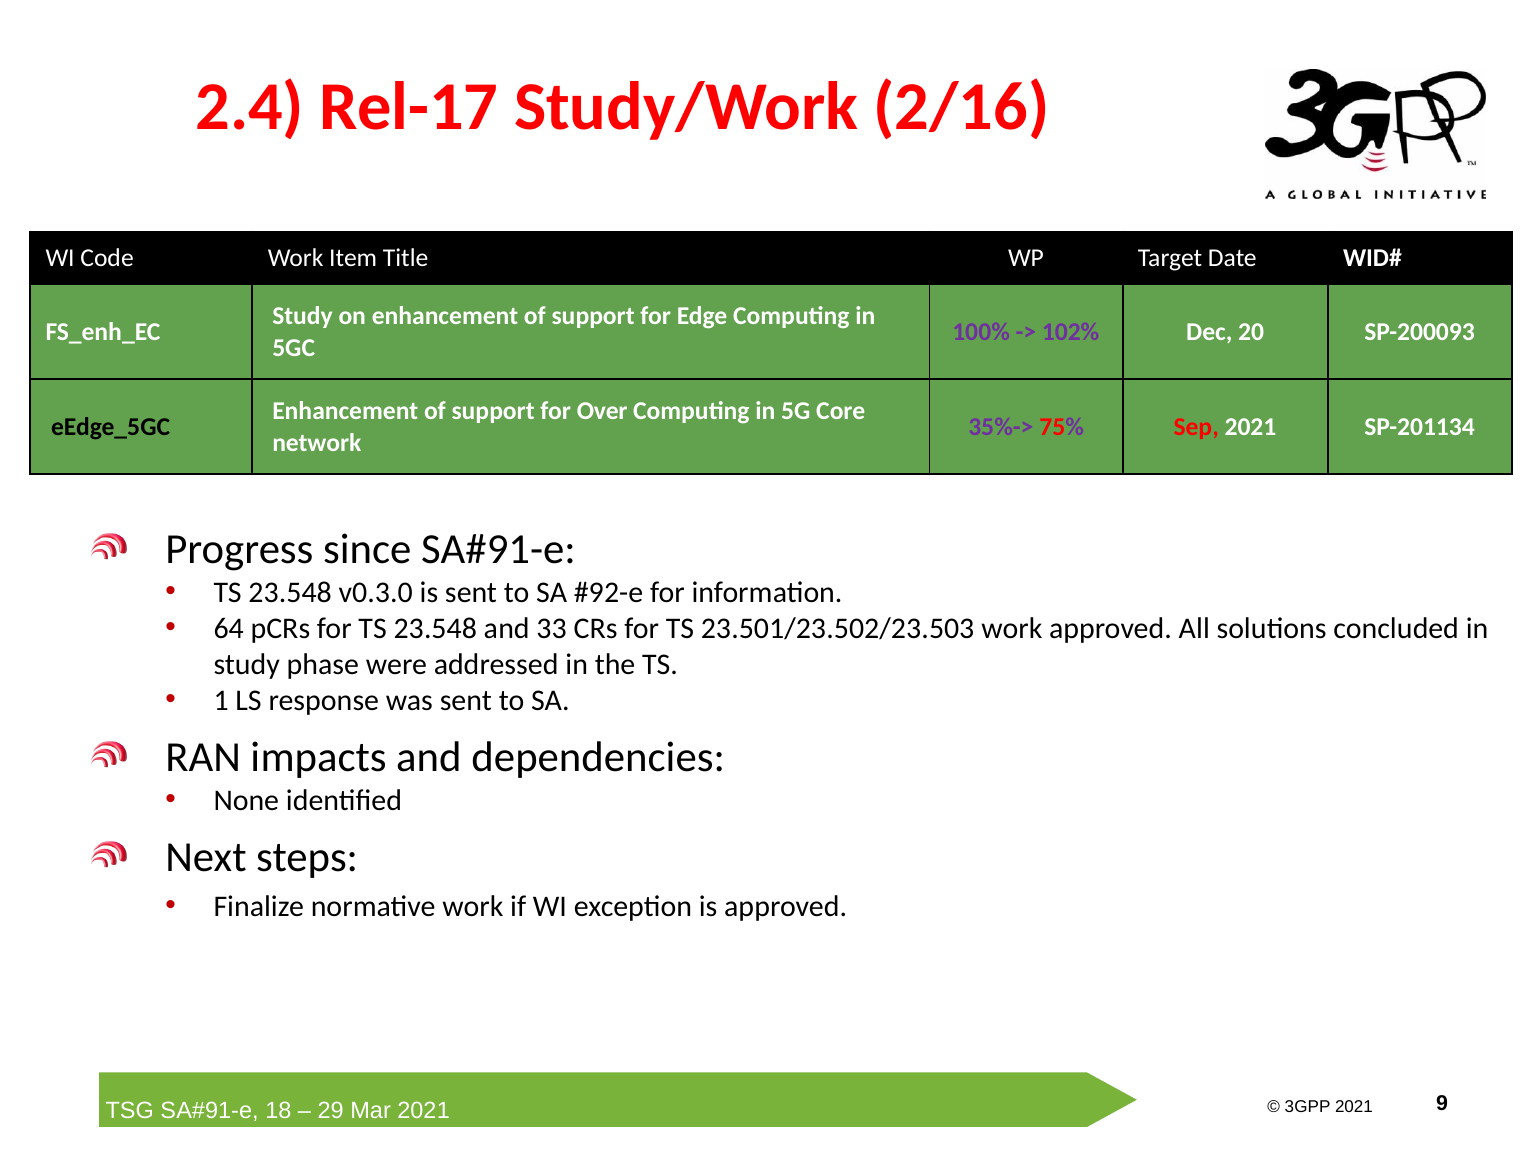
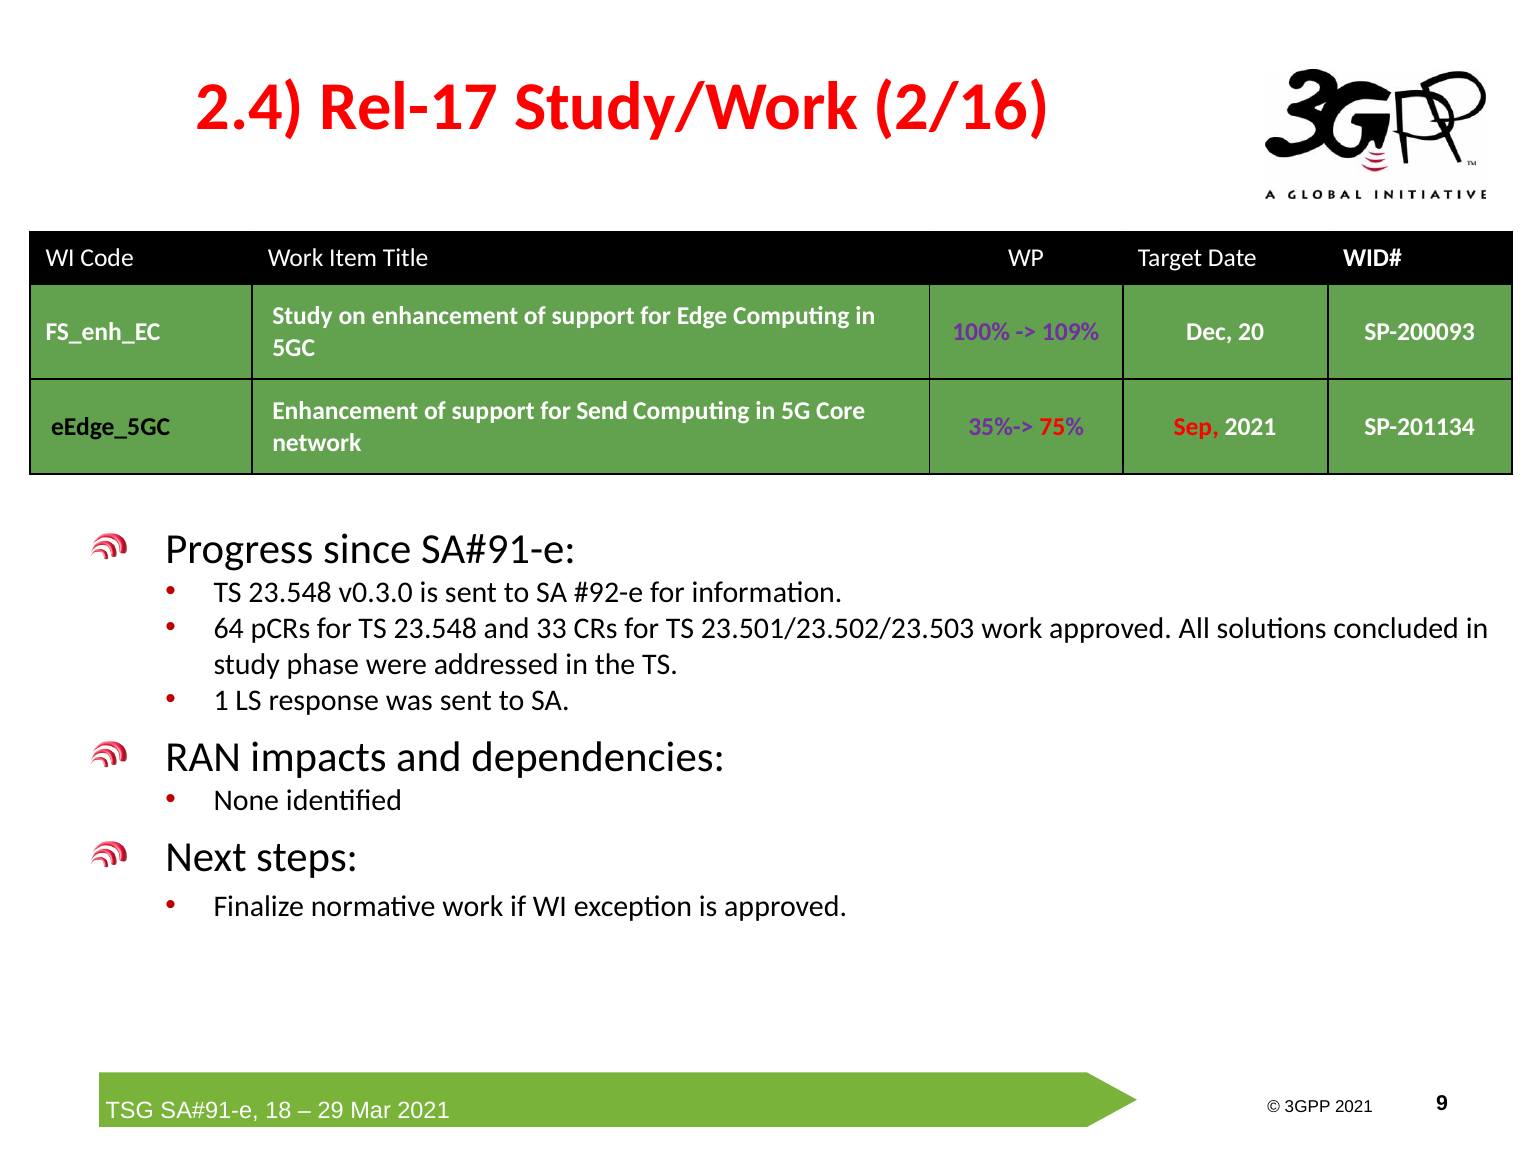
102%: 102% -> 109% (1071, 332)
Over: Over -> Send (602, 411)
